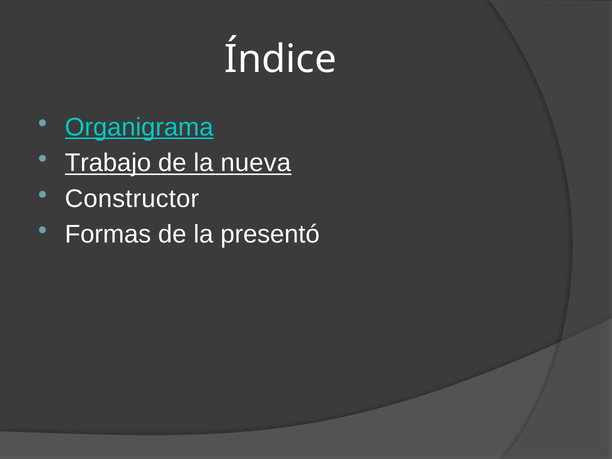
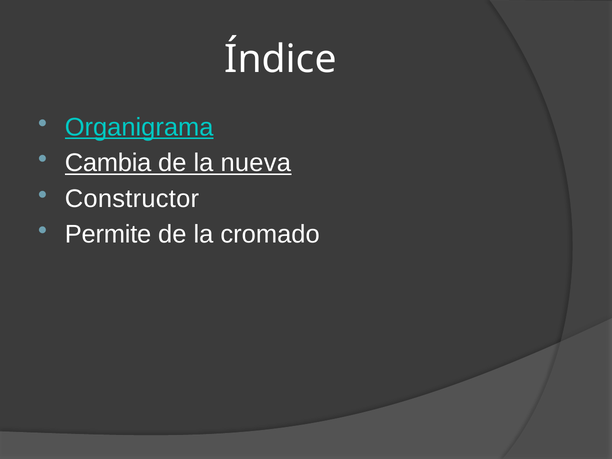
Trabajo: Trabajo -> Cambia (108, 163)
Formas: Formas -> Permite (108, 234)
presentó: presentó -> cromado (270, 234)
